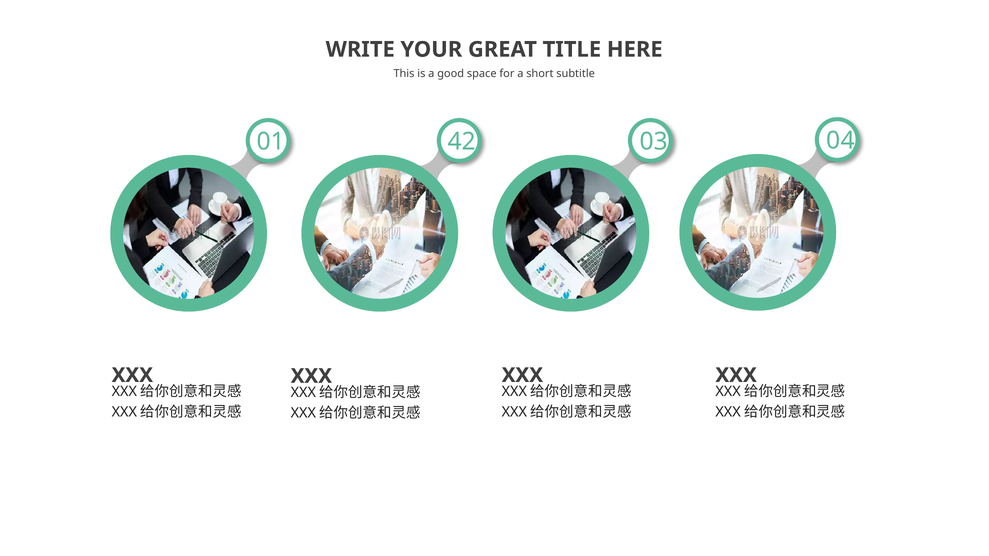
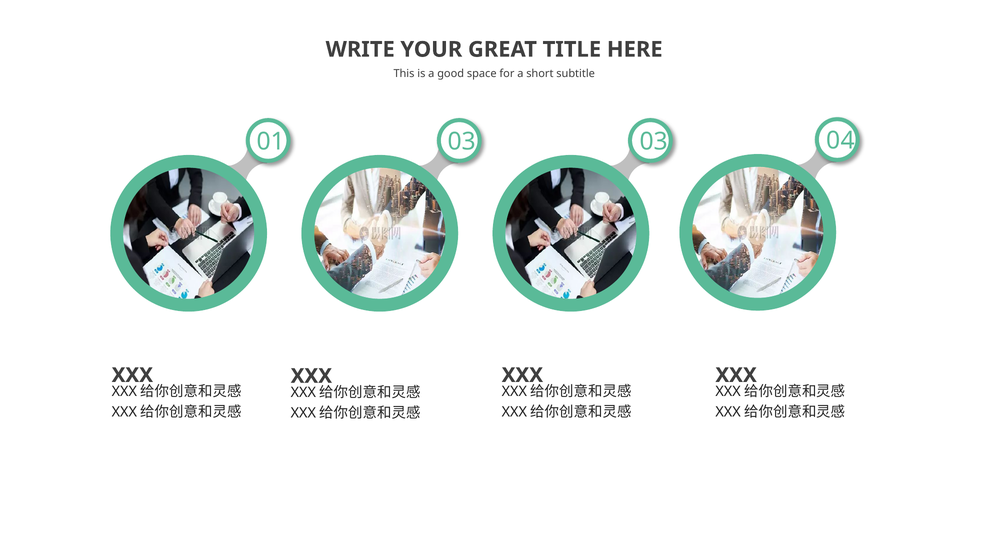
01 42: 42 -> 03 (462, 141)
